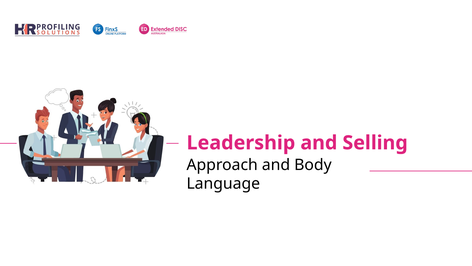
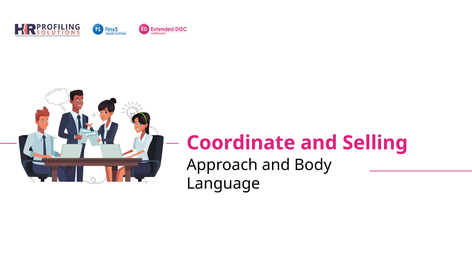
Leadership: Leadership -> Coordinate (241, 143)
